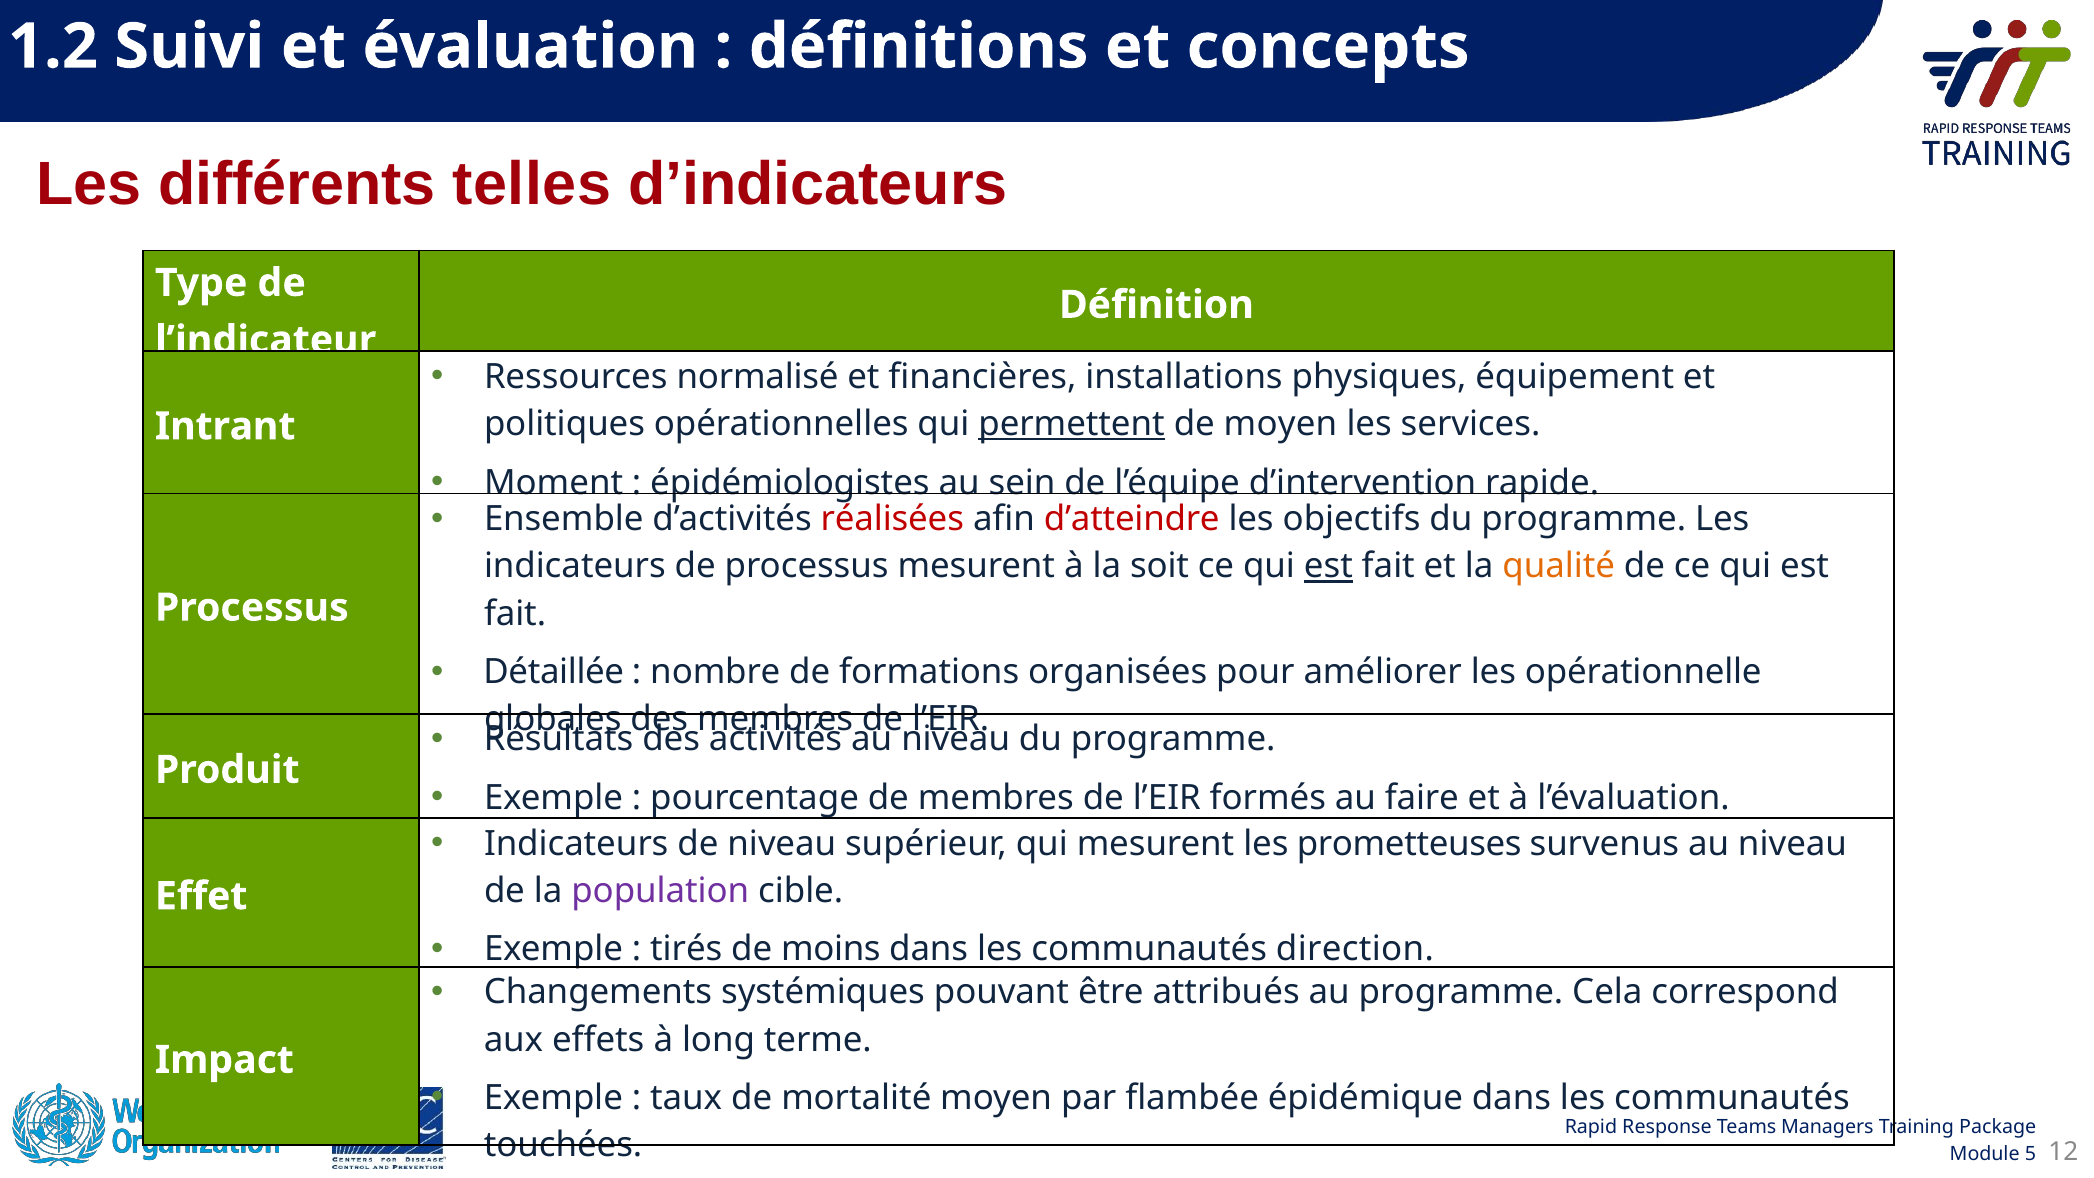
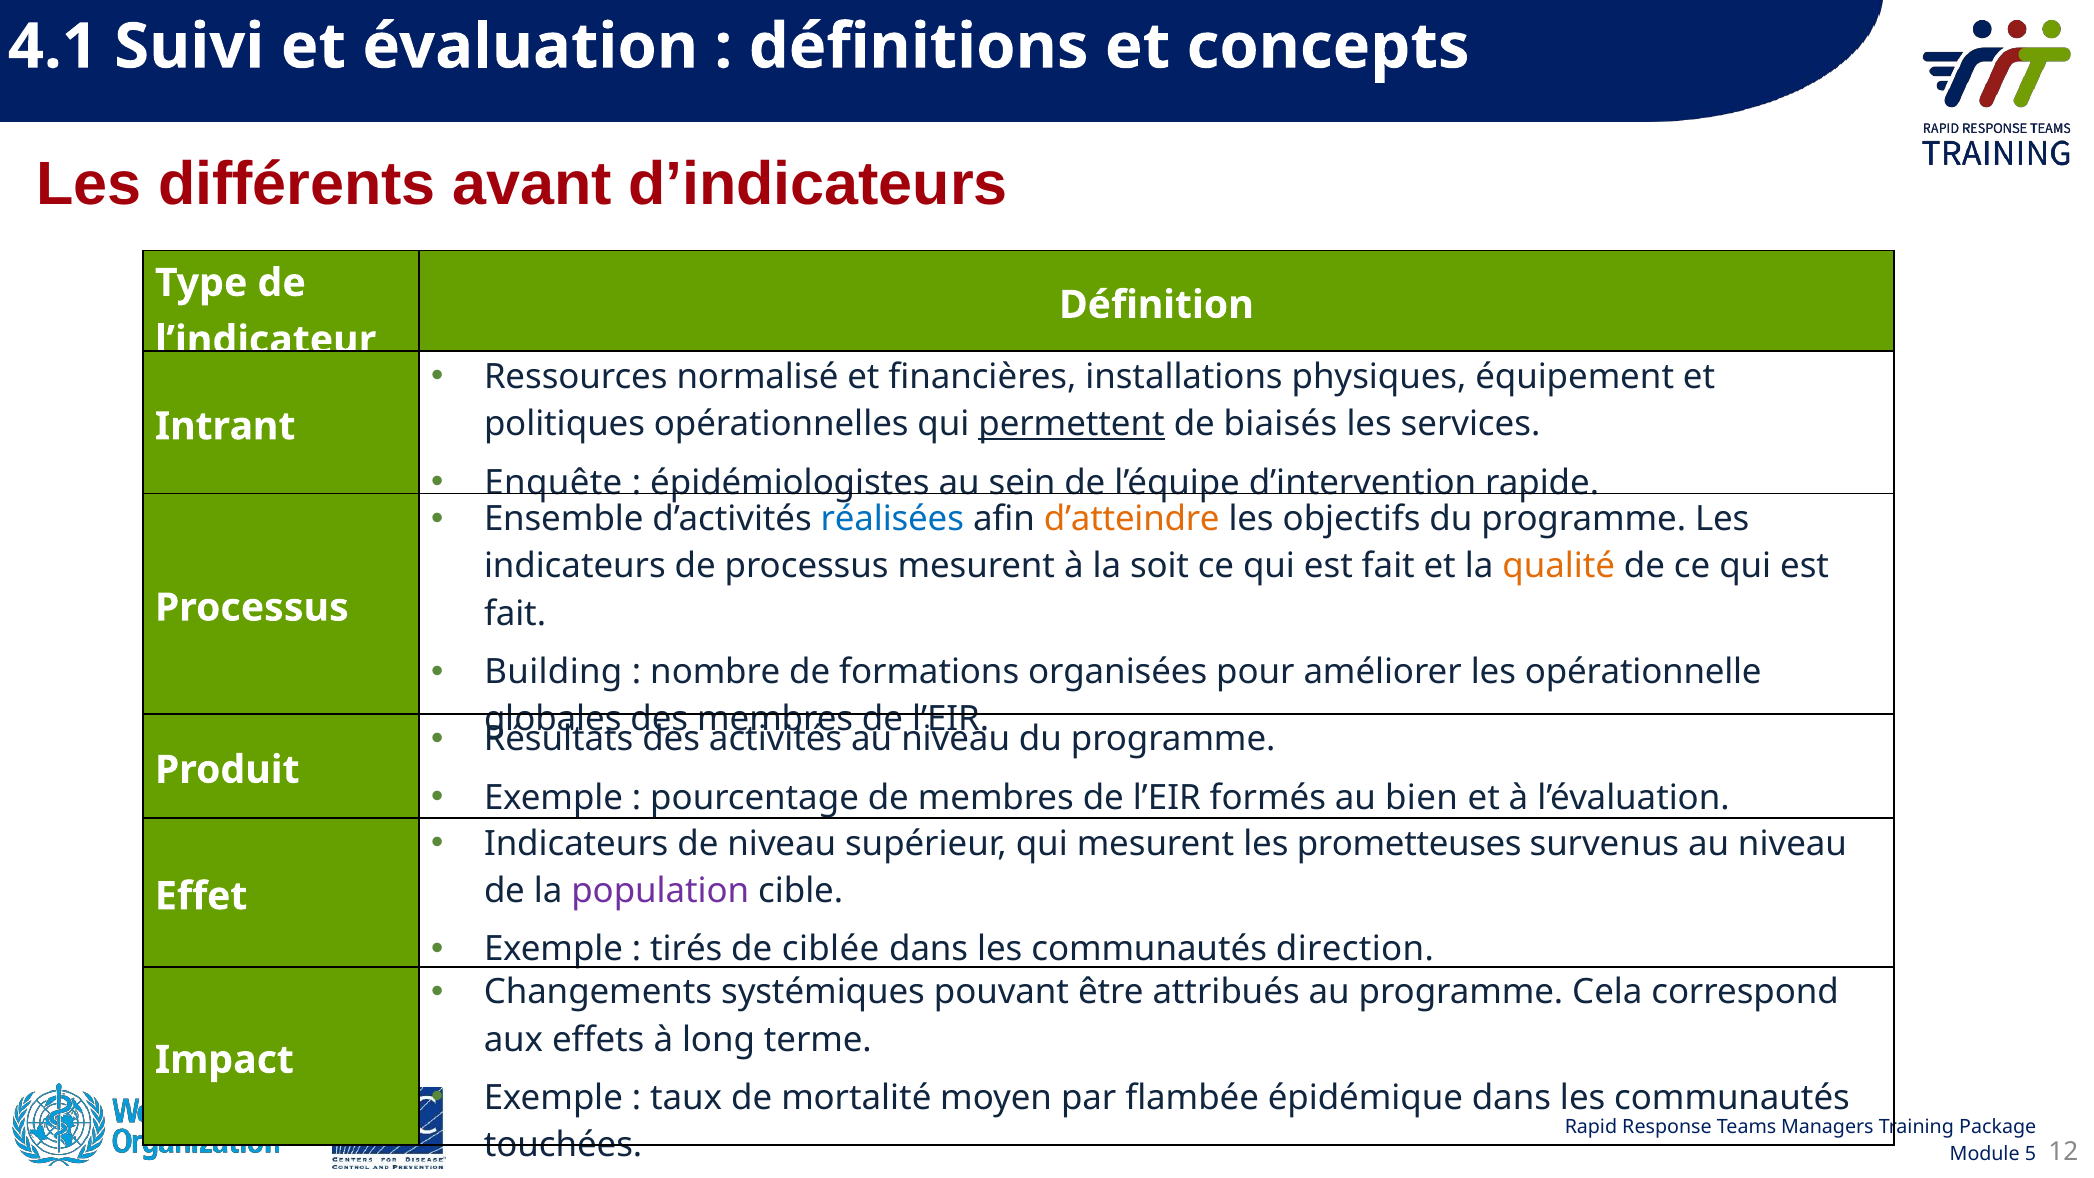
1.2: 1.2 -> 4.1 (53, 47)
telles: telles -> avant (532, 184)
de moyen: moyen -> biaisés (1280, 424)
Moment: Moment -> Enquête (553, 483)
réalisées colour: red -> blue (892, 519)
d’atteindre colour: red -> orange (1132, 519)
est underline: present -> none (1328, 566)
Détaillée: Détaillée -> Building (553, 672)
faire: faire -> bien (1422, 798)
moins: moins -> ciblée (831, 949)
